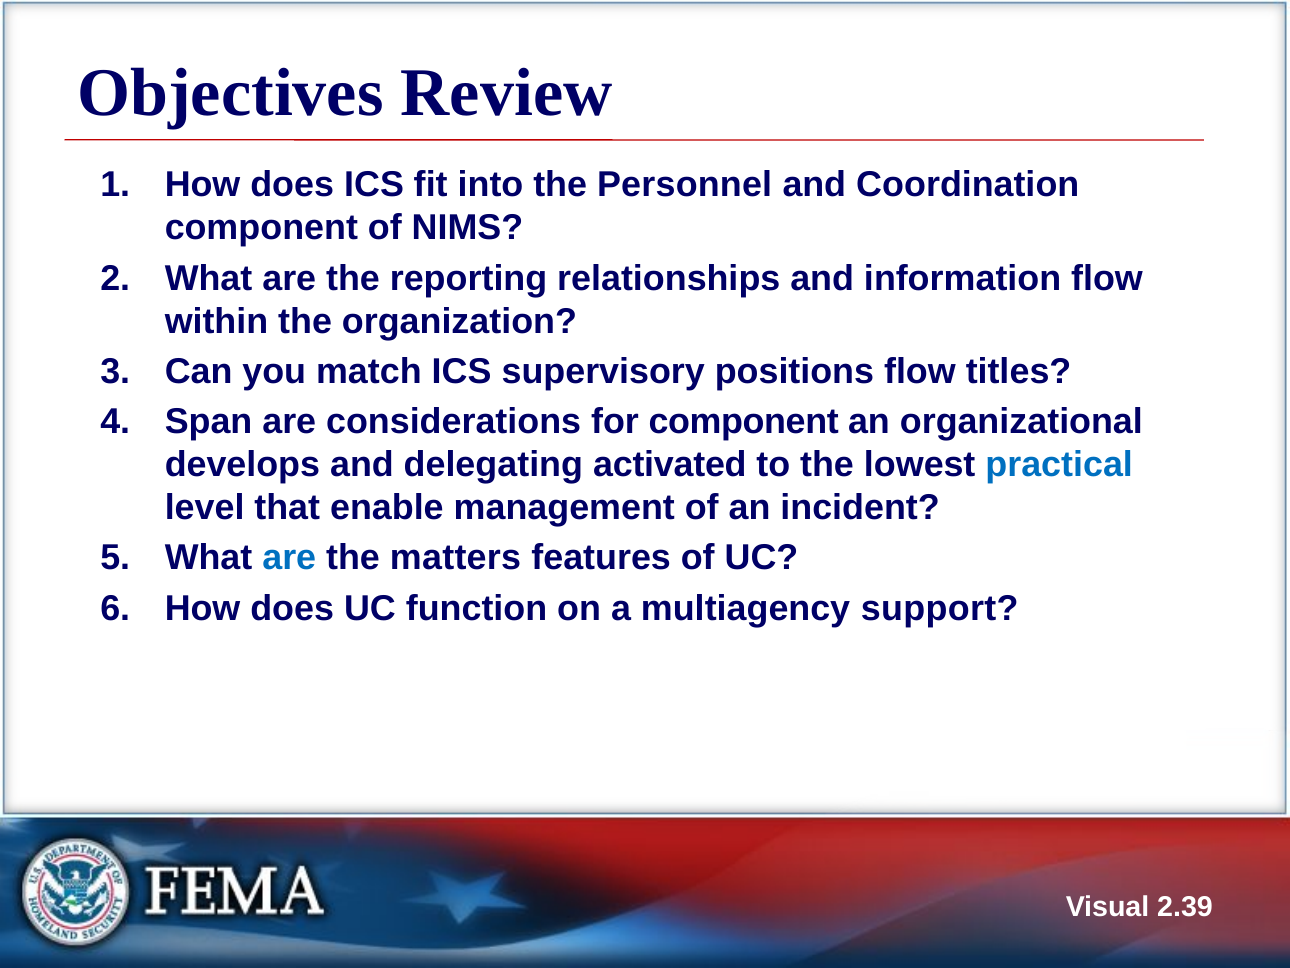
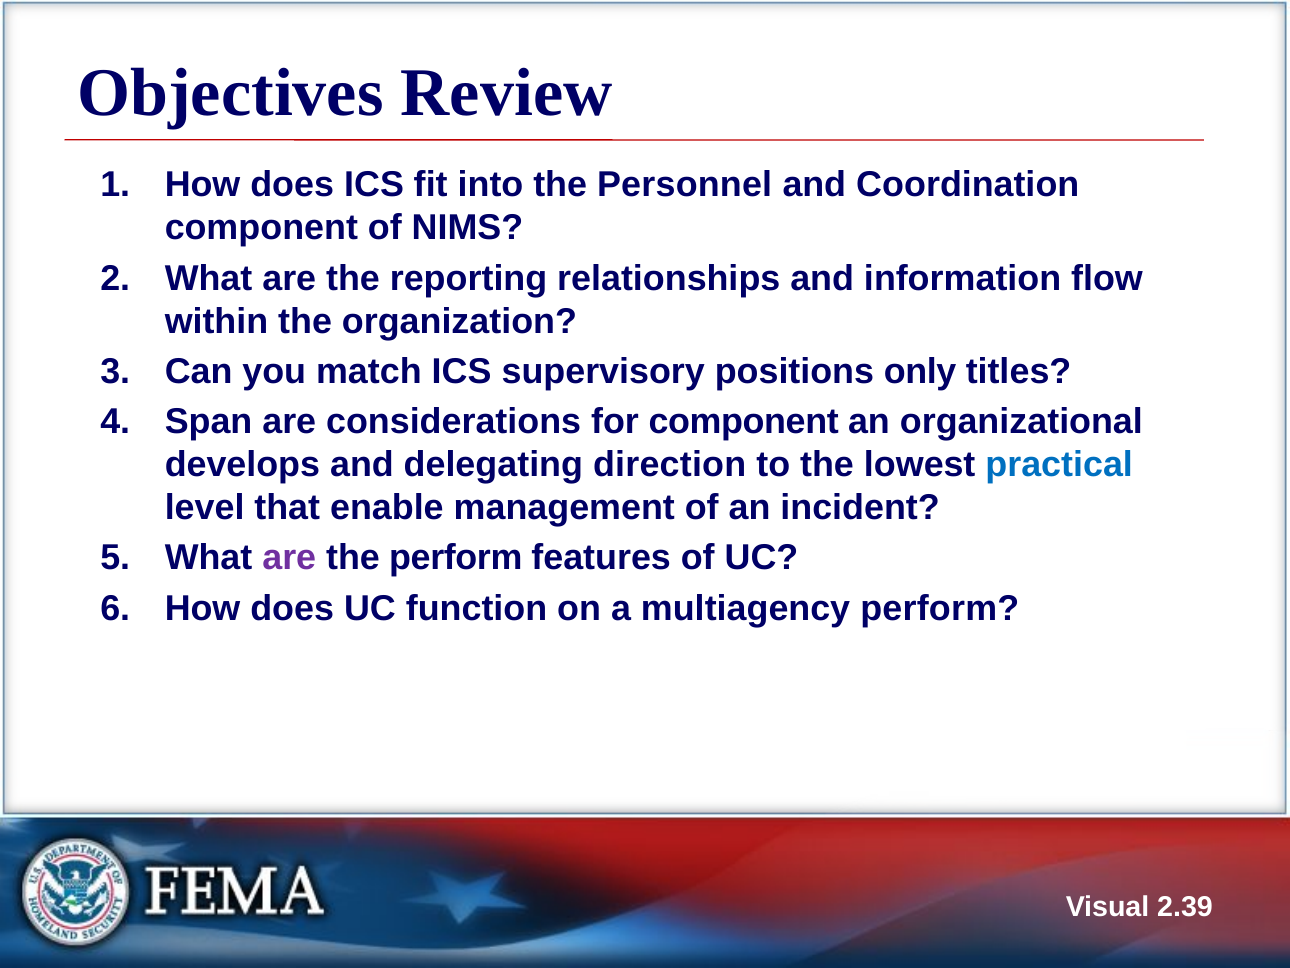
positions flow: flow -> only (920, 371)
activated: activated -> direction (670, 465)
are colour: blue -> purple (289, 558)
the matters: matters -> perform (456, 558)
multiagency support: support -> perform (940, 608)
